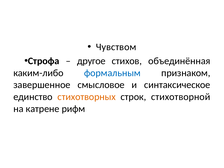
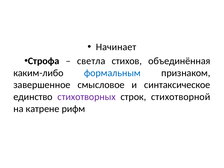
Чувством: Чувством -> Начинает (116, 47)
другое: другое -> светла (91, 61)
стихотворных colour: orange -> purple (87, 97)
